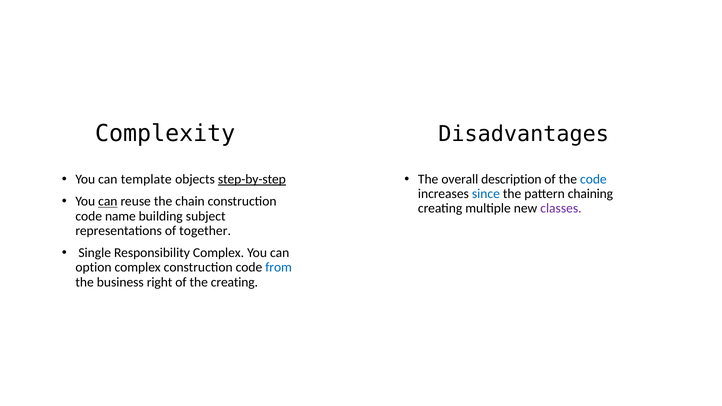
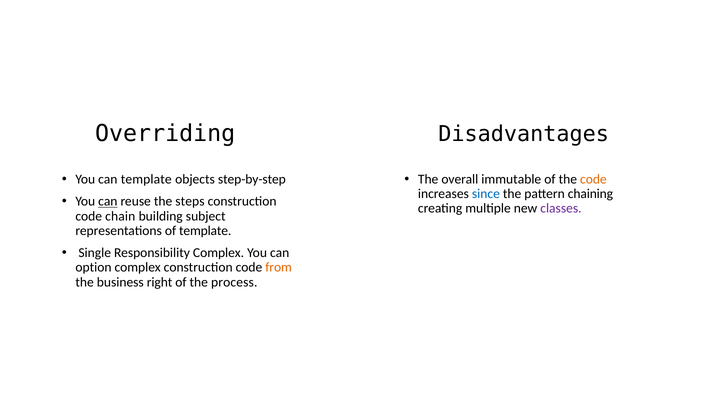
Complexity: Complexity -> Overriding (165, 133)
step-by-step underline: present -> none (252, 179)
description: description -> immutable (511, 179)
code colour: blue -> orange (593, 179)
chain: chain -> steps (190, 201)
name: name -> chain (120, 216)
of together: together -> template (205, 231)
from colour: blue -> orange (279, 268)
the creating: creating -> process (234, 282)
